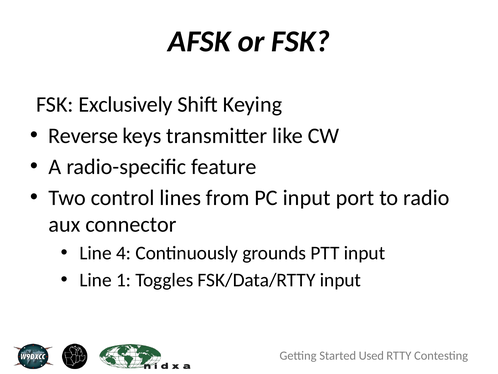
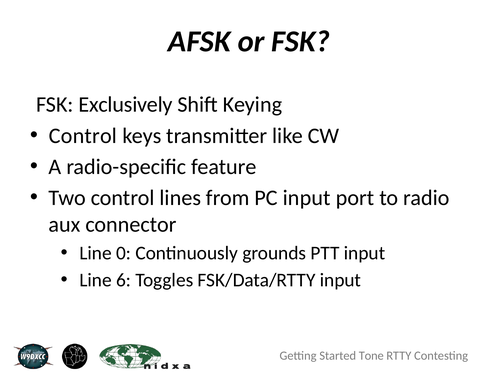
Reverse: Reverse -> Control (83, 136)
4: 4 -> 0 (124, 253)
1: 1 -> 6 (124, 280)
Used: Used -> Tone (371, 355)
